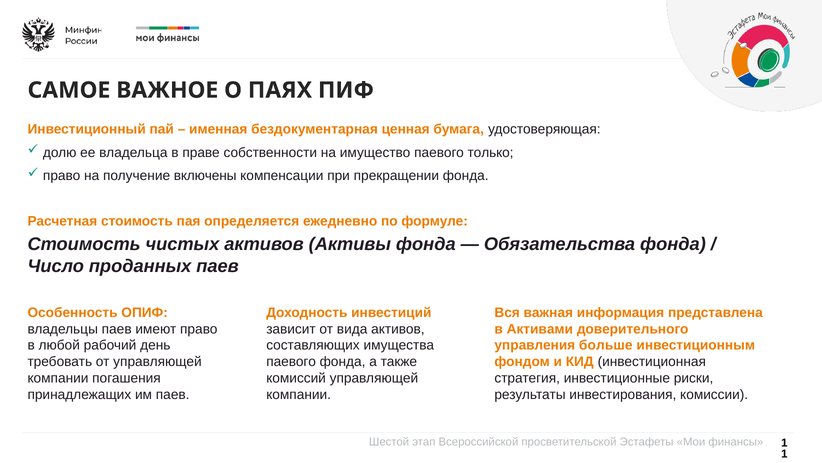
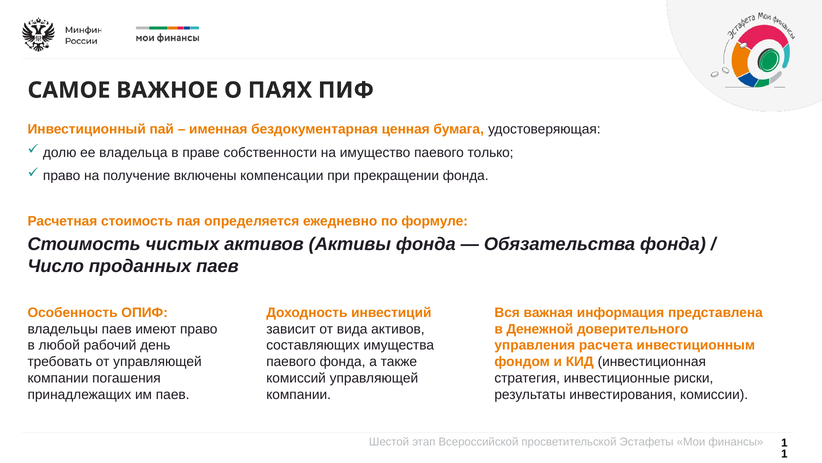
Активами: Активами -> Денежной (540, 329)
больше: больше -> расчета (606, 345)
